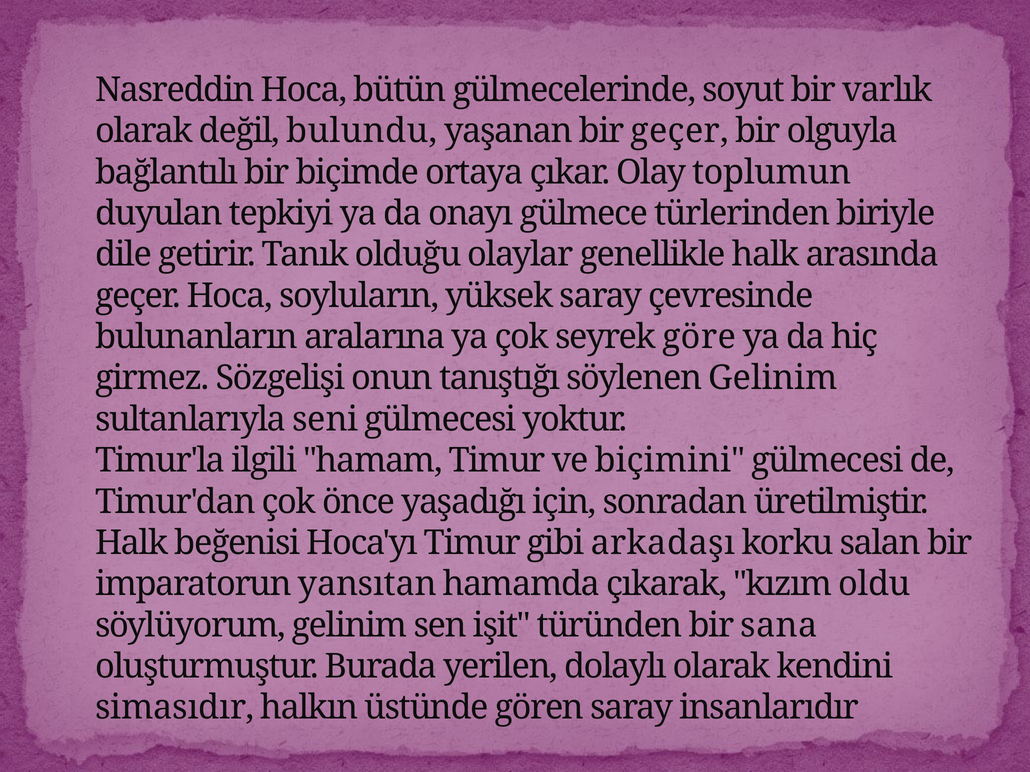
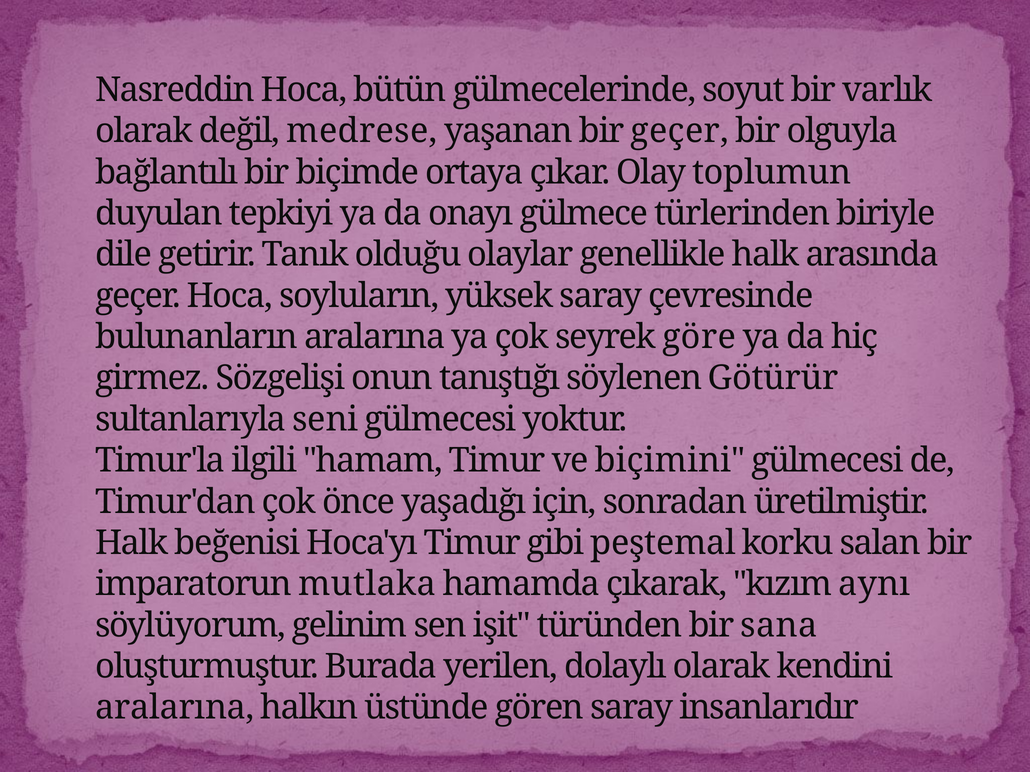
bulundu: bulundu -> medrese (362, 131)
söylenen Gelinim: Gelinim -> Götürür (773, 378)
arkadaşı: arkadaşı -> peştemal (663, 543)
yansıtan: yansıtan -> mutlaka (367, 584)
oldu: oldu -> aynı (874, 584)
simasıdır: simasıdır -> aralarına (175, 708)
